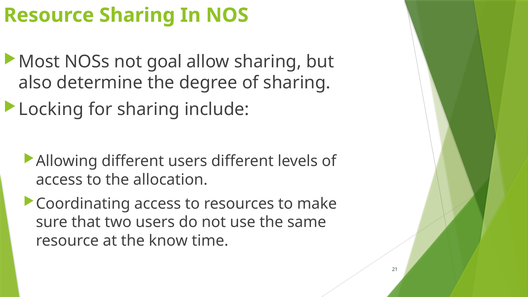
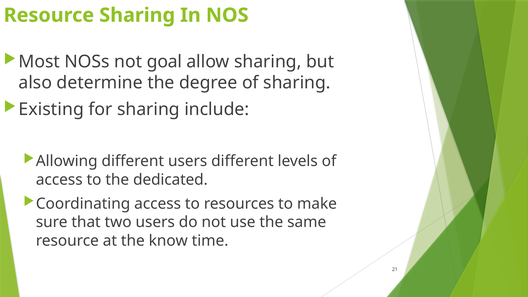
Locking: Locking -> Existing (51, 109)
allocation: allocation -> dedicated (170, 180)
